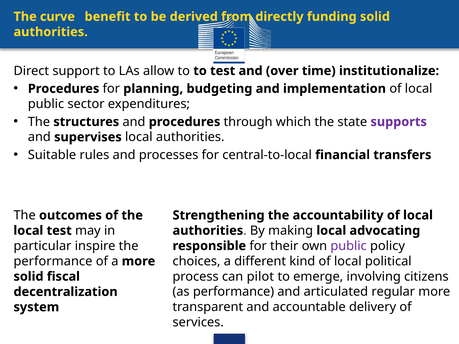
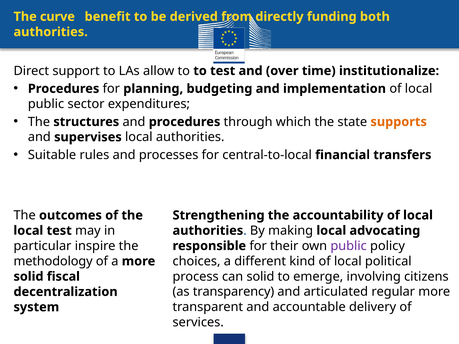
funding solid: solid -> both (375, 17)
supports colour: purple -> orange (399, 122)
performance: performance -> methodology (53, 261)
can pilot: pilot -> solid (260, 277)
as performance: performance -> transparency (234, 292)
